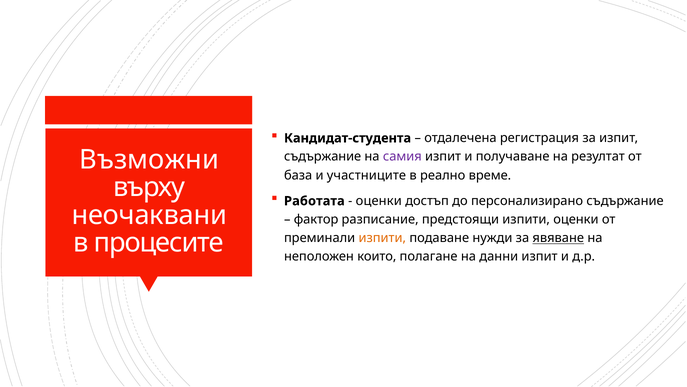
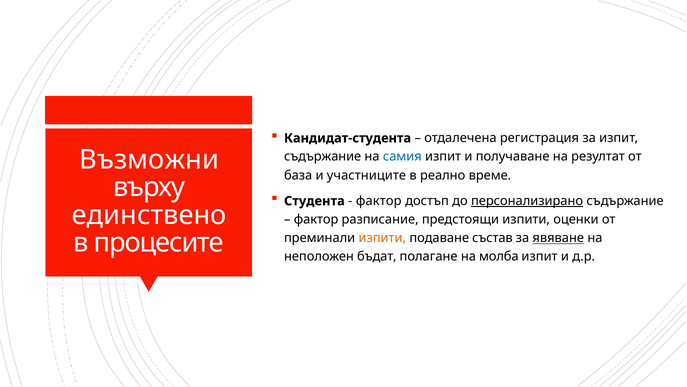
самия colour: purple -> blue (402, 156)
Работата: Работата -> Студента (314, 201)
оценки: оценки -> фактор (379, 201)
персонализирано underline: none -> present (527, 201)
неочаквани: неочаквани -> единствено (149, 215)
нужди: нужди -> състав (492, 238)
които: които -> бъдат (377, 256)
данни: данни -> молба (499, 256)
